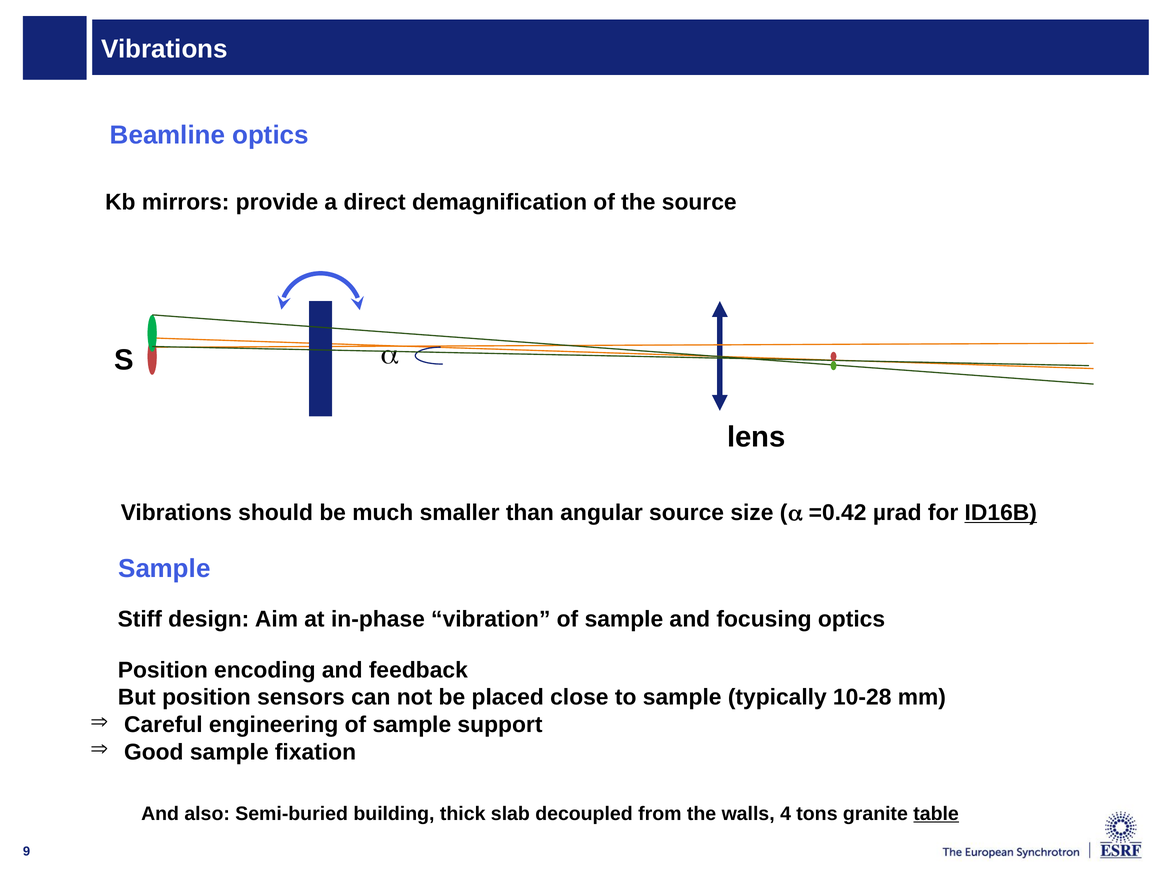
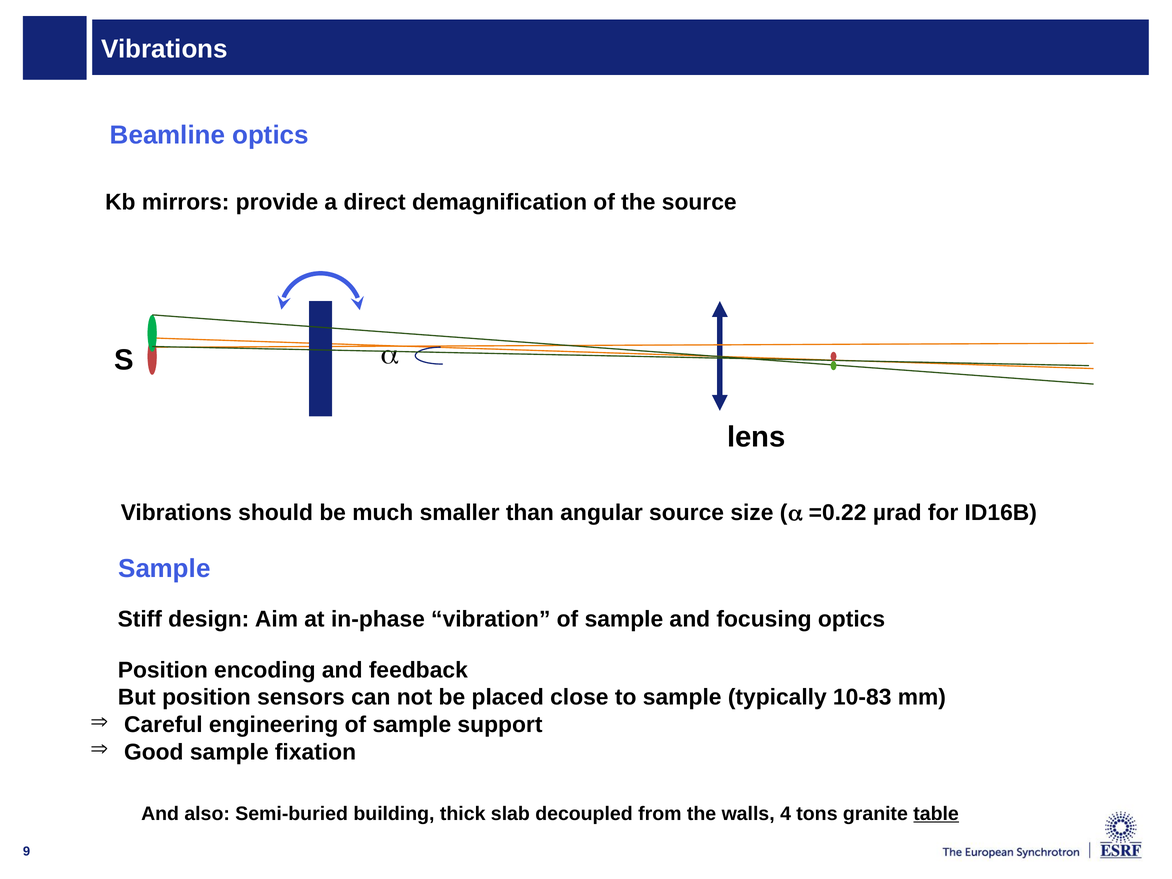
=0.42: =0.42 -> =0.22 (838, 513)
ID16B underline: present -> none (1001, 513)
10-28: 10-28 -> 10-83 (862, 697)
